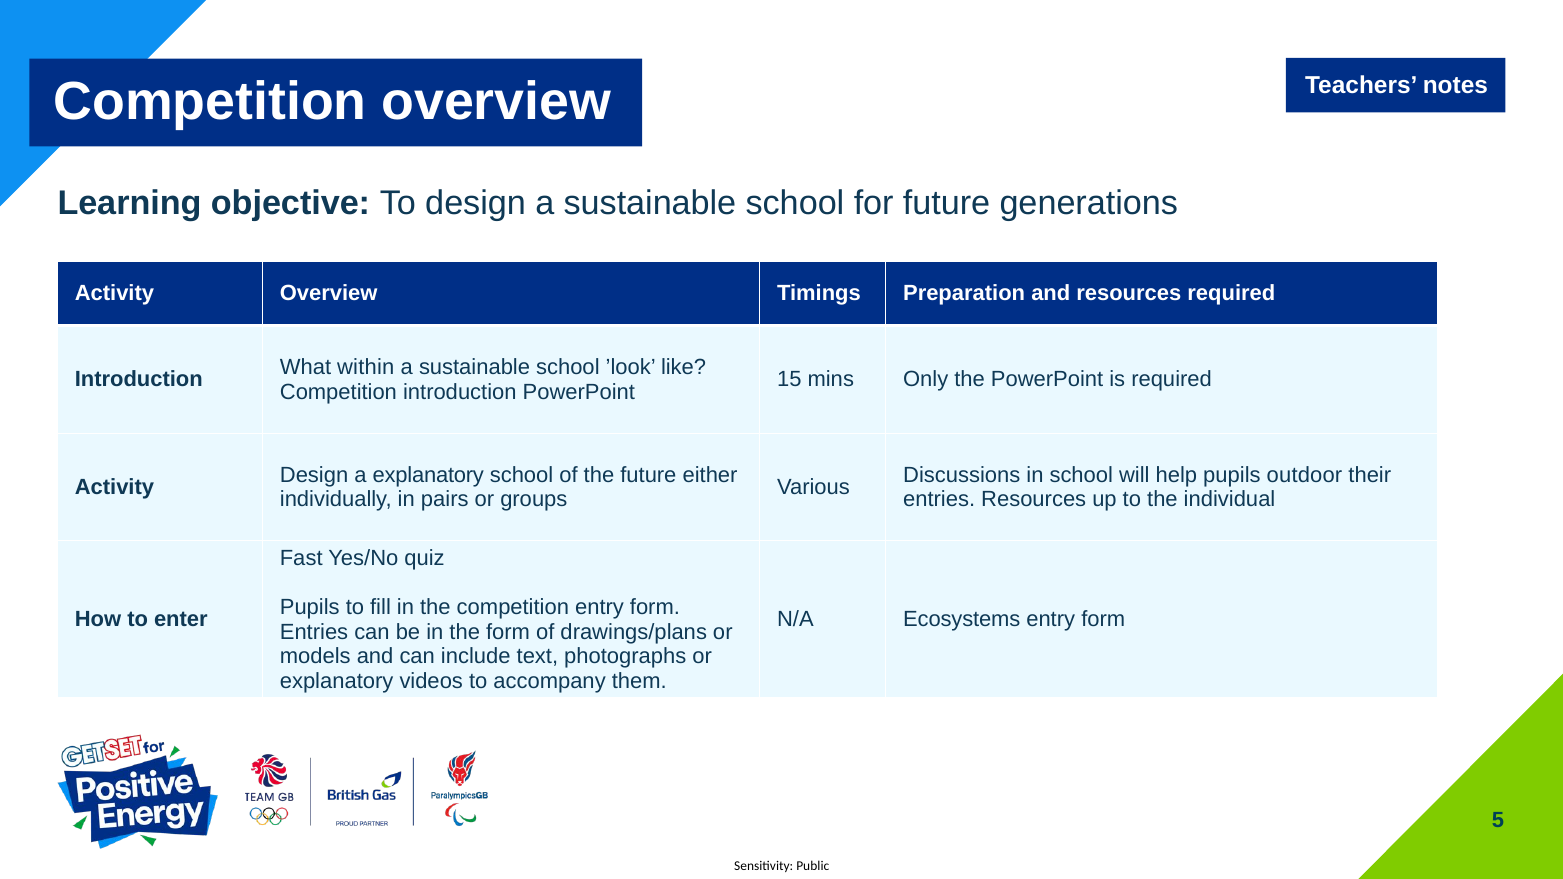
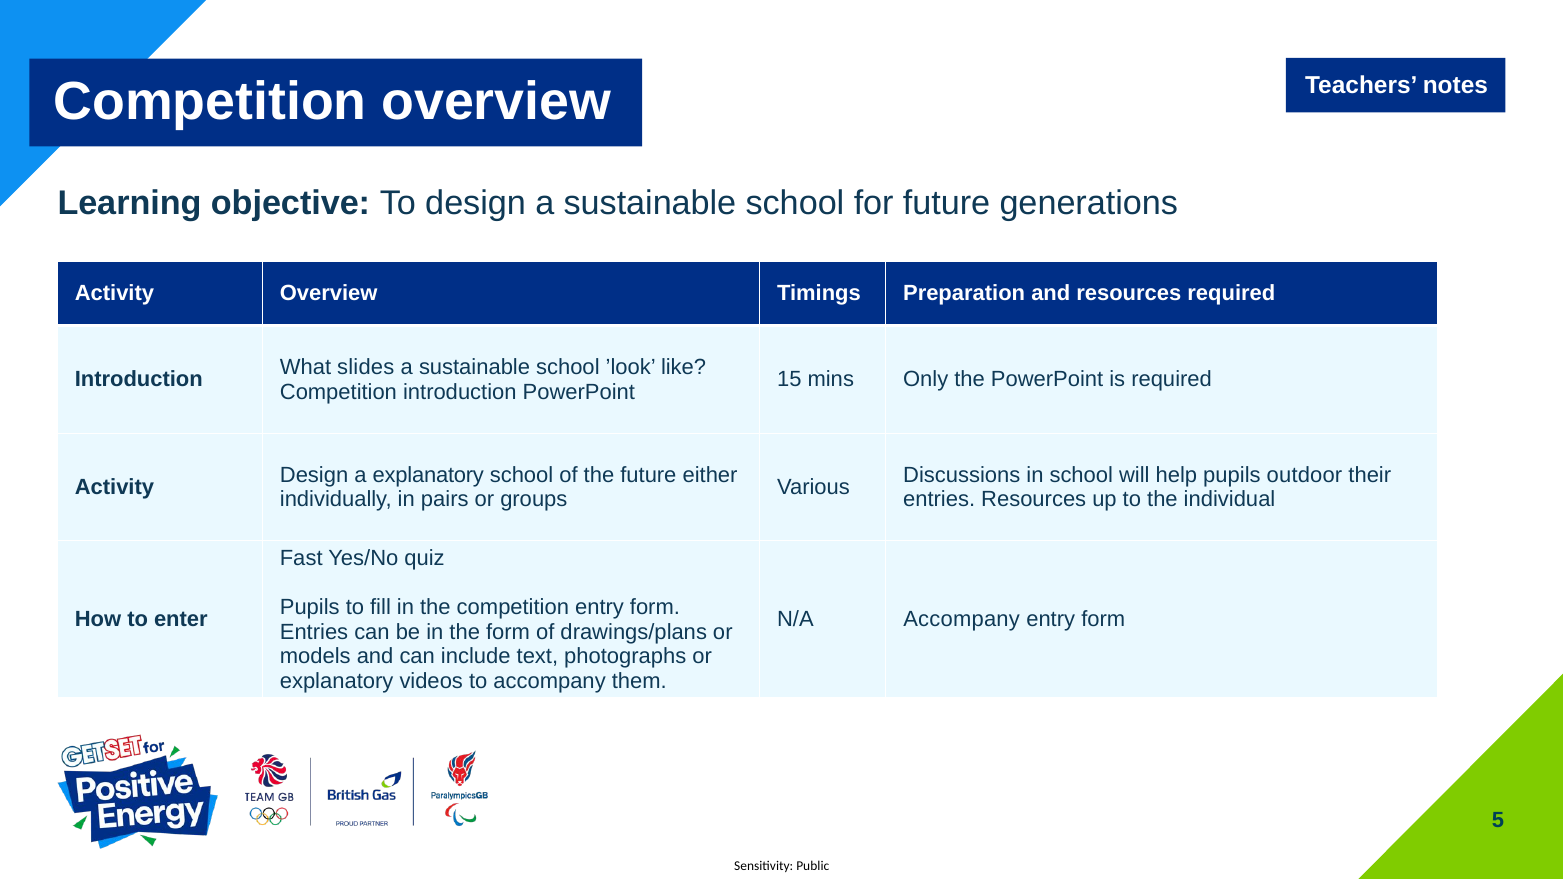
within: within -> slides (366, 367)
N/A Ecosystems: Ecosystems -> Accompany (962, 620)
